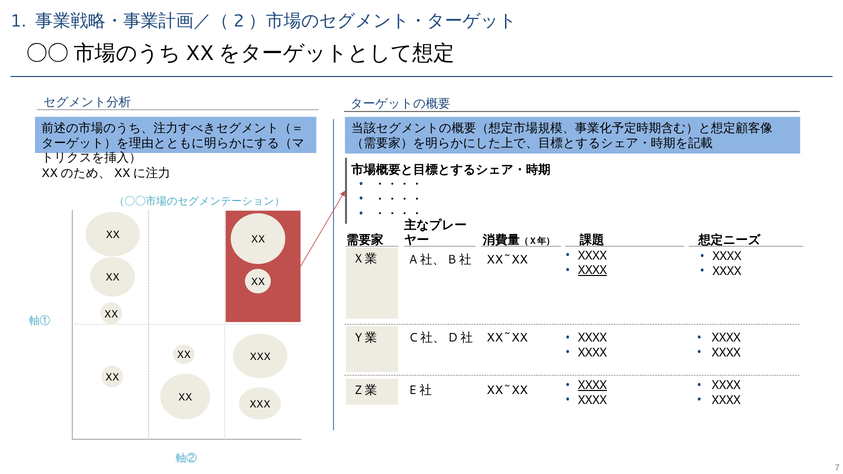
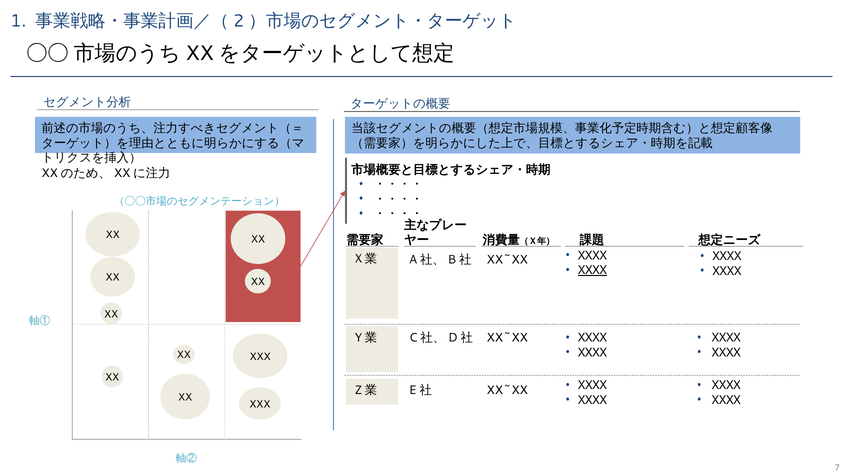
XXXX underline: present -> none (592, 385)
